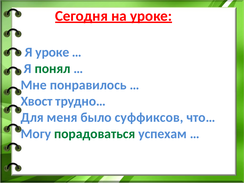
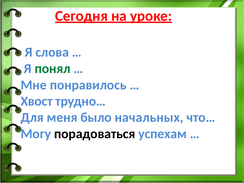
Я уроке: уроке -> слова (52, 52)
суффиксов: суффиксов -> начальных (149, 117)
порадоваться colour: green -> black (95, 134)
